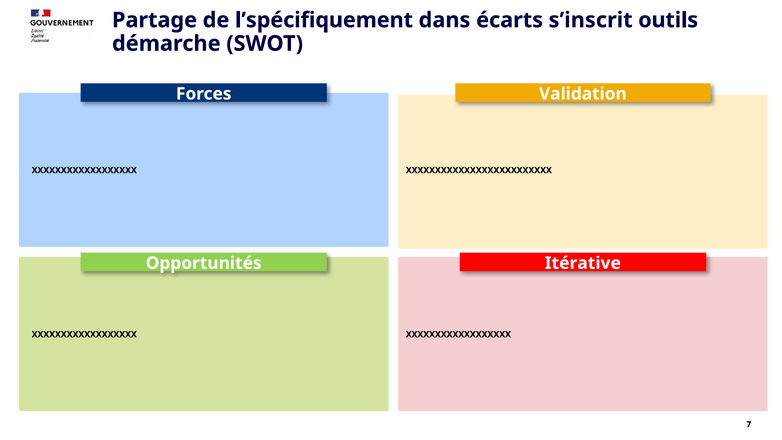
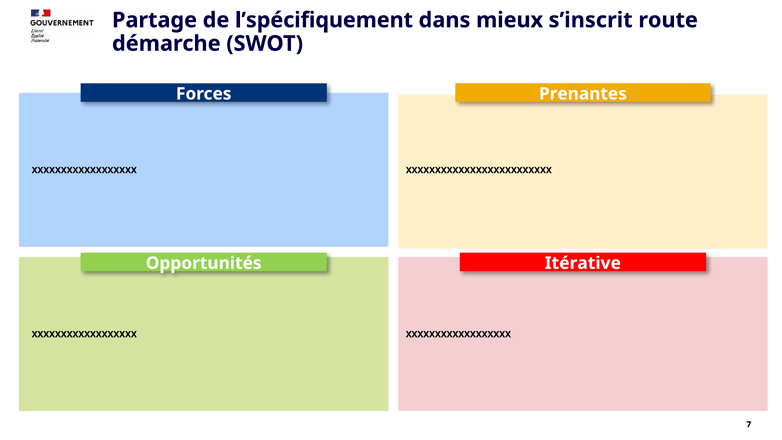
écarts: écarts -> mieux (510, 20)
outils: outils -> route (668, 20)
Validation: Validation -> Prenantes (583, 94)
